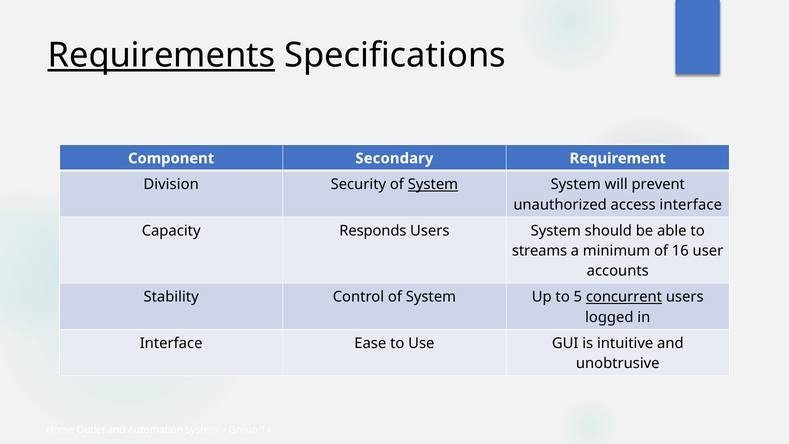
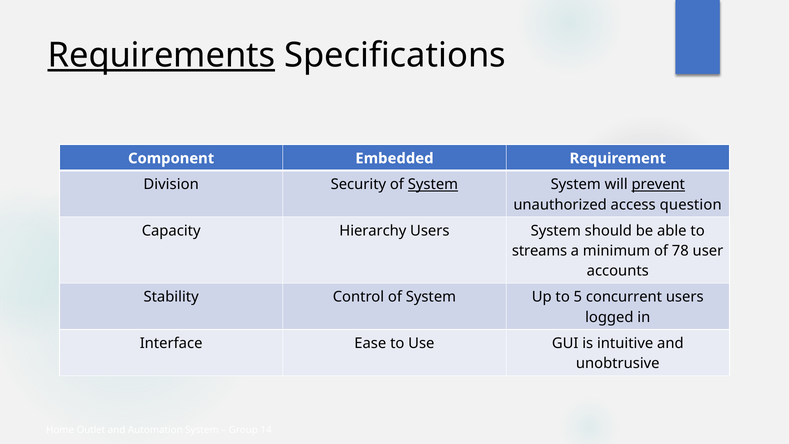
Secondary: Secondary -> Embedded (394, 158)
prevent underline: none -> present (658, 184)
access interface: interface -> question (691, 205)
Responds: Responds -> Hierarchy (373, 231)
16: 16 -> 78 (680, 251)
concurrent underline: present -> none (624, 297)
